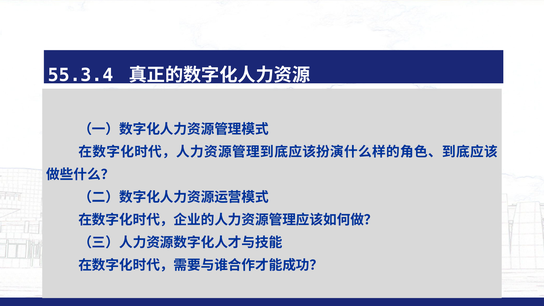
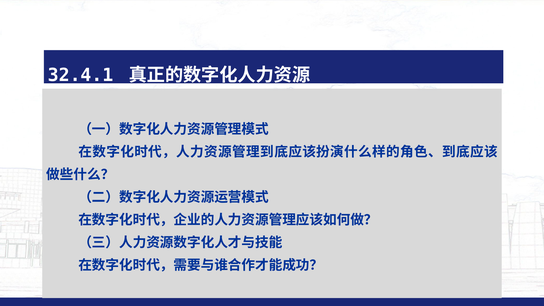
55.3.4: 55.3.4 -> 32.4.1 (81, 75)
